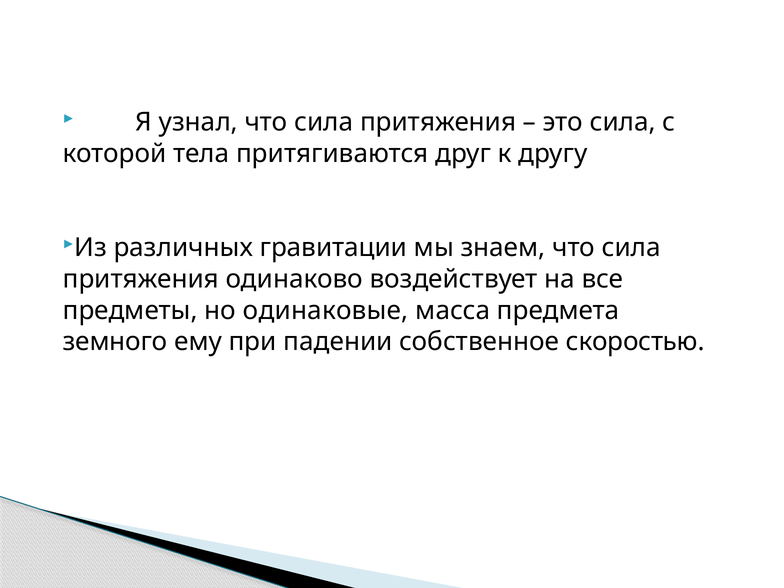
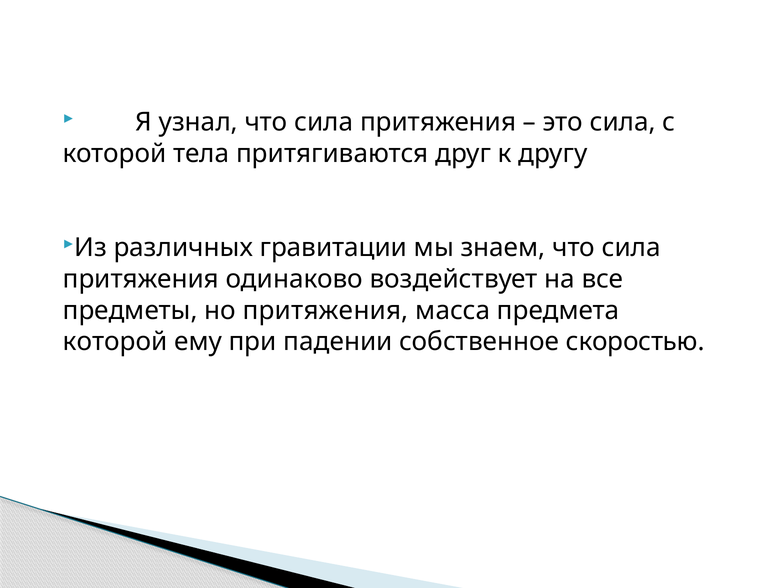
но одинаковые: одинаковые -> притяжения (326, 310)
земного: земного -> которой (115, 342)
